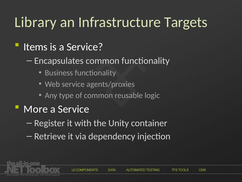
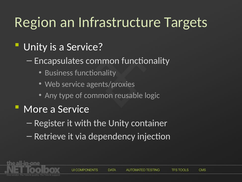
Library: Library -> Region (36, 22)
Items: Items -> Unity (35, 47)
